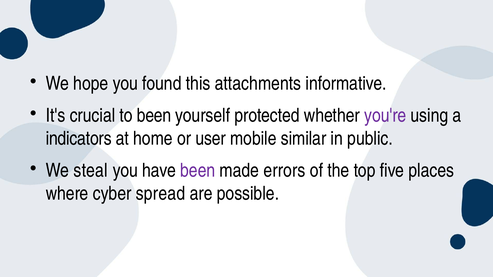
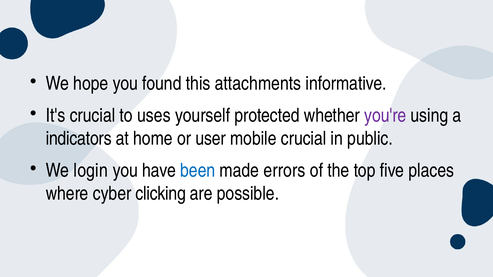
to been: been -> uses (154, 116)
mobile similar: similar -> crucial (304, 139)
steal: steal -> login (91, 171)
been colour: purple -> blue (198, 171)
spread: spread -> clicking (161, 194)
